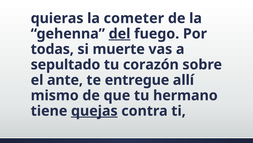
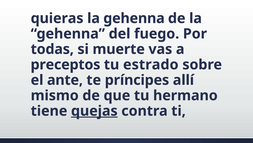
cometer: cometer -> gehenna (134, 18)
del underline: present -> none (120, 34)
sepultado: sepultado -> preceptos (65, 64)
corazón: corazón -> estrado (151, 64)
entregue: entregue -> príncipes (137, 80)
